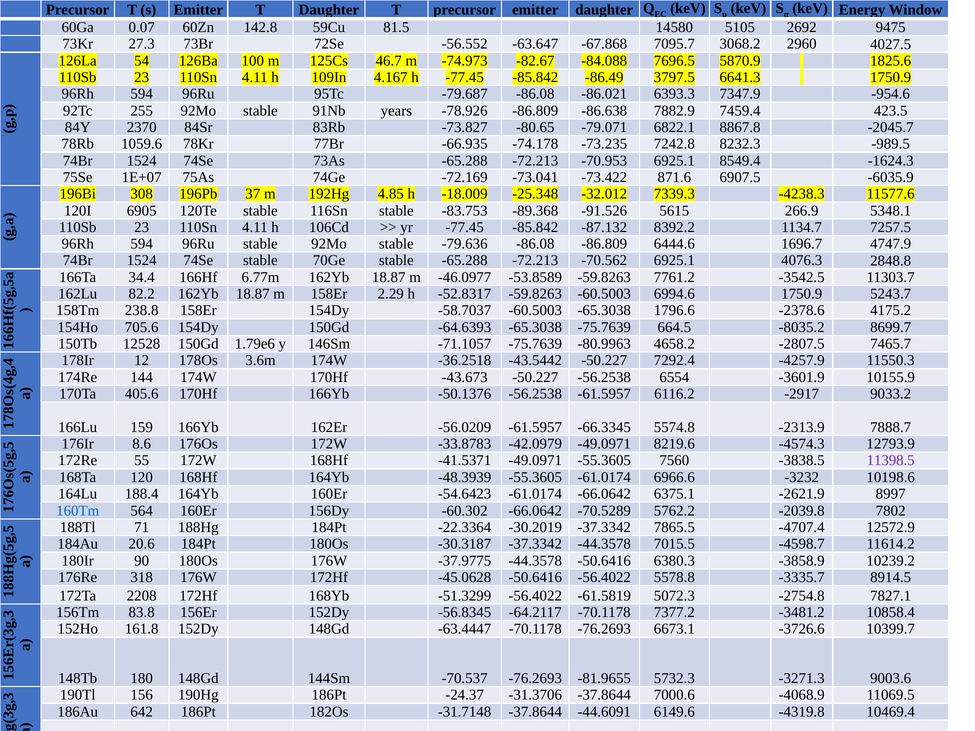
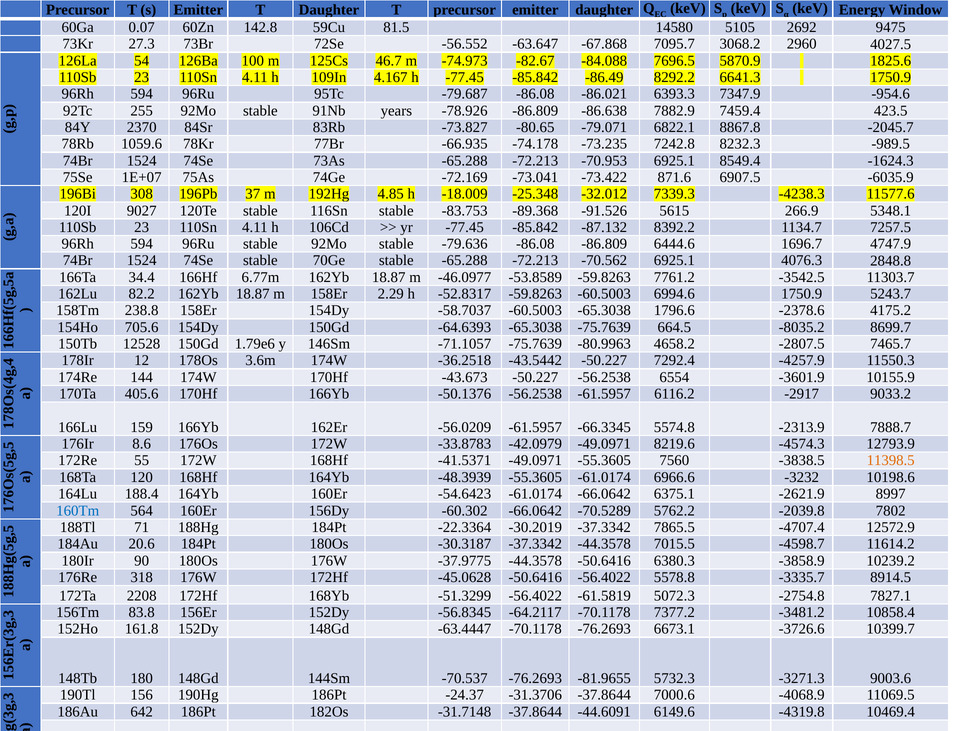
3797.5: 3797.5 -> 8292.2 (674, 77)
6905: 6905 -> 9027 (142, 211)
11398.5 colour: purple -> orange (891, 461)
